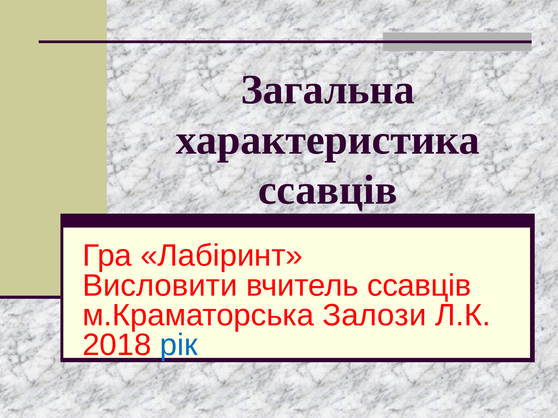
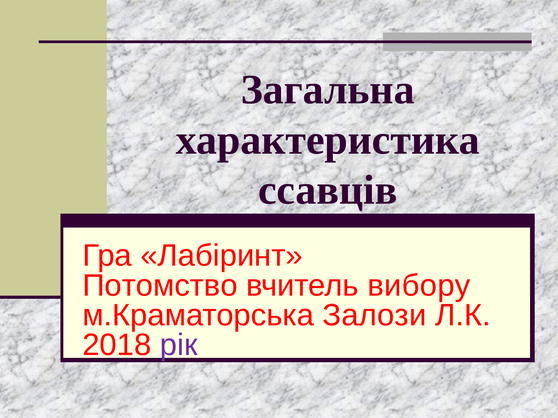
Висловити: Висловити -> Потомство (160, 286)
вчитель ссавців: ссавців -> вибору (419, 286)
рік colour: blue -> purple (179, 345)
